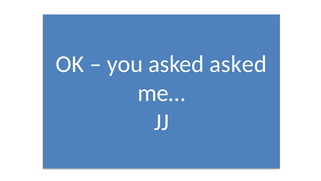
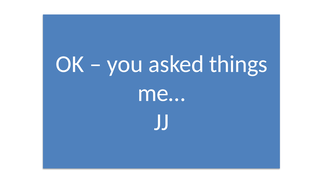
asked asked: asked -> things (238, 64)
